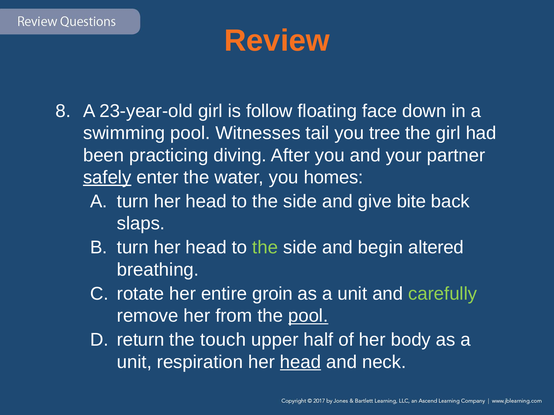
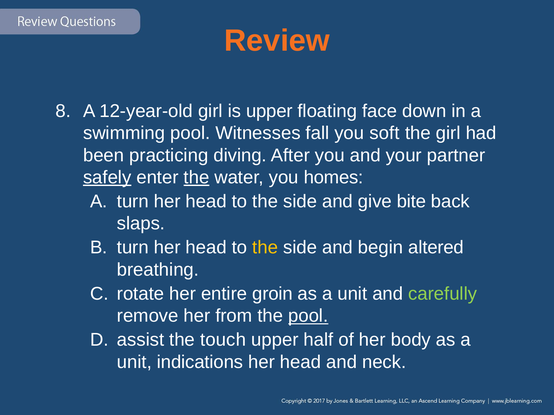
23-year-old: 23-year-old -> 12-year-old (146, 111)
is follow: follow -> upper (269, 111)
tail: tail -> fall (317, 133)
tree: tree -> soft (385, 133)
the underline: none -> present (196, 178)
the colour: light green -> yellow (265, 248)
return: return -> assist (141, 340)
respiration: respiration -> indications (200, 362)
head underline: present -> none (301, 362)
